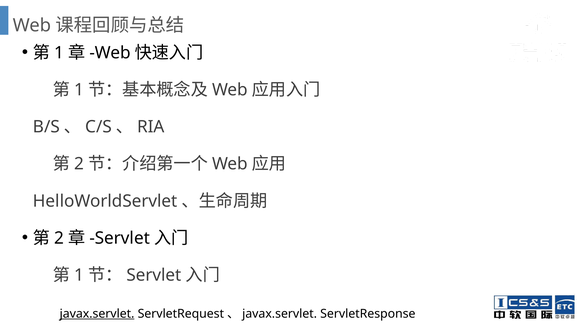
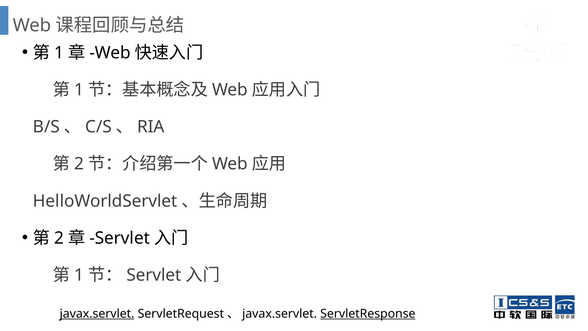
ServletResponse underline: none -> present (368, 314)
